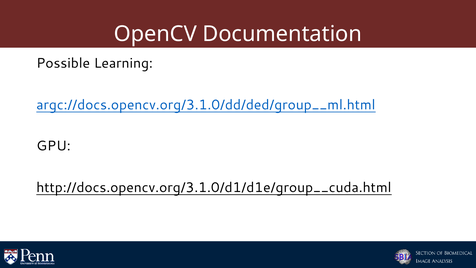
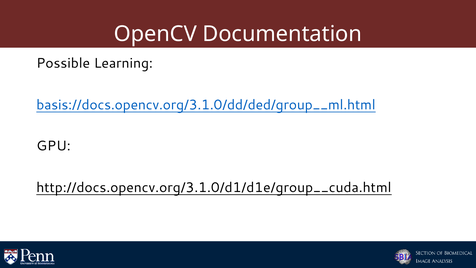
argc://docs.opencv.org/3.1.0/dd/ded/group__ml.html: argc://docs.opencv.org/3.1.0/dd/ded/group__ml.html -> basis://docs.opencv.org/3.1.0/dd/ded/group__ml.html (206, 105)
